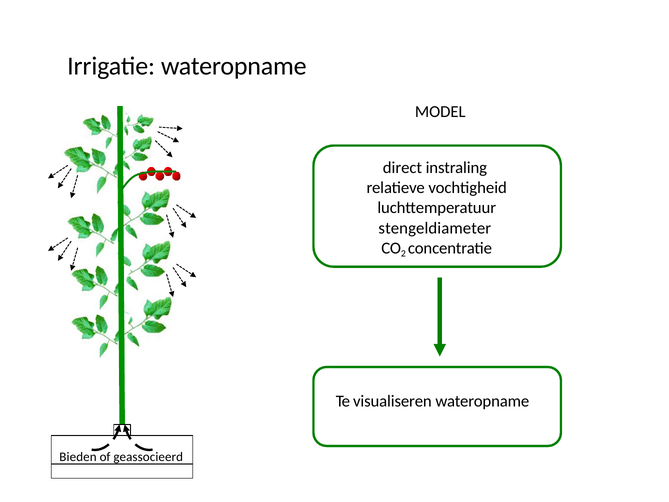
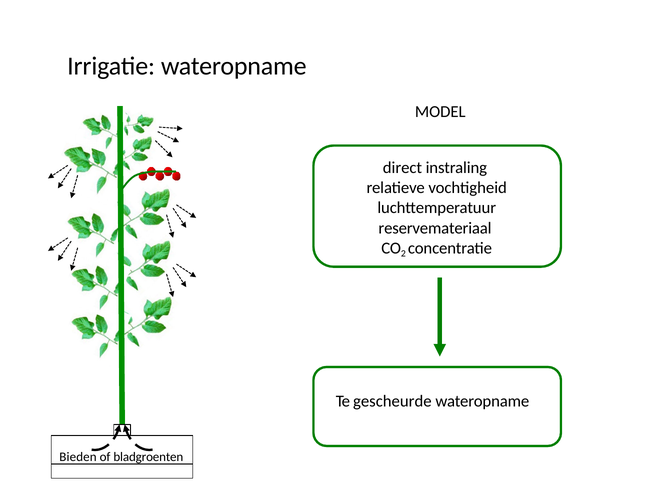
stengeldiameter: stengeldiameter -> reservemateriaal (435, 228)
visualiseren: visualiseren -> gescheurde (392, 401)
geassocieerd: geassocieerd -> bladgroenten (148, 457)
